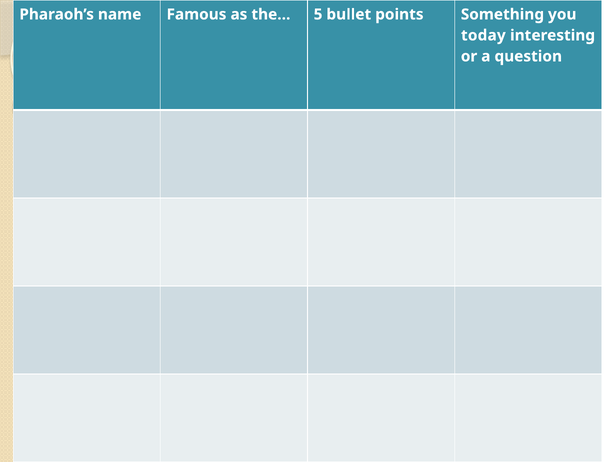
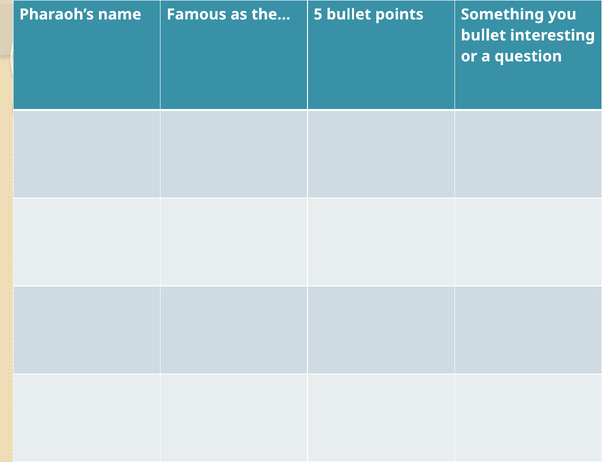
today: today -> bullet (483, 35)
